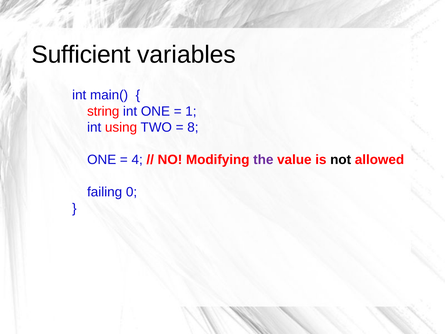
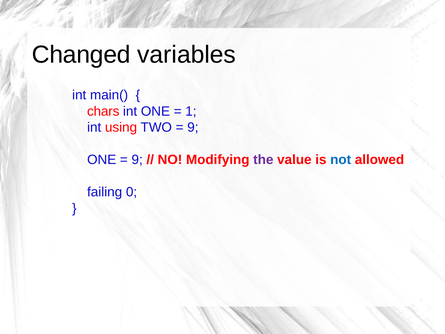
Sufficient: Sufficient -> Changed (81, 55)
string: string -> chars (103, 111)
8: 8 -> 9 (193, 127)
4: 4 -> 9 (137, 160)
not colour: black -> blue (341, 160)
